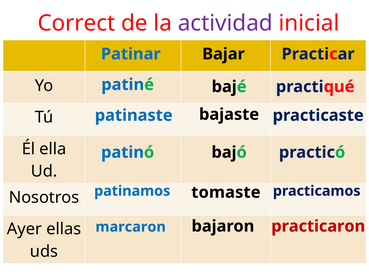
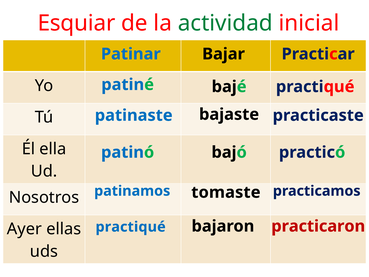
Correct: Correct -> Esquiar (76, 23)
actividad colour: purple -> green (225, 23)
marcaron: marcaron -> practiqué (131, 227)
